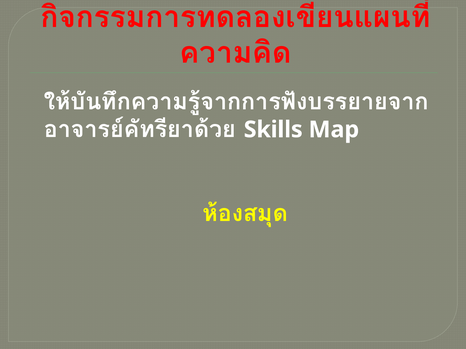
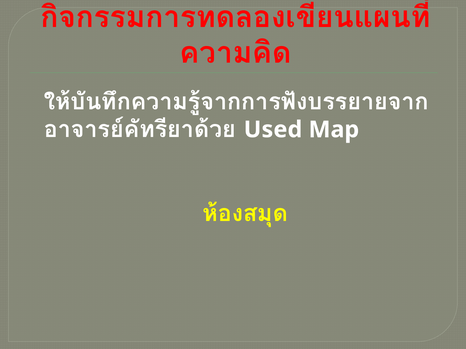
Skills: Skills -> Used (273, 130)
